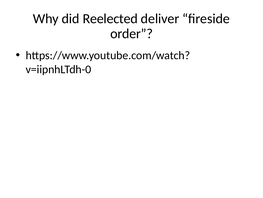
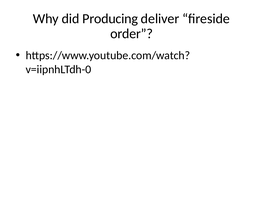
Reelected: Reelected -> Producing (110, 19)
